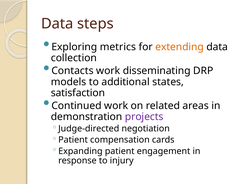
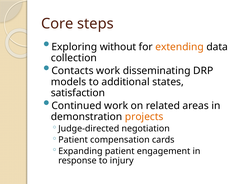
Data: Data -> Core (57, 24)
metrics: metrics -> without (118, 47)
projects colour: purple -> orange (144, 117)
